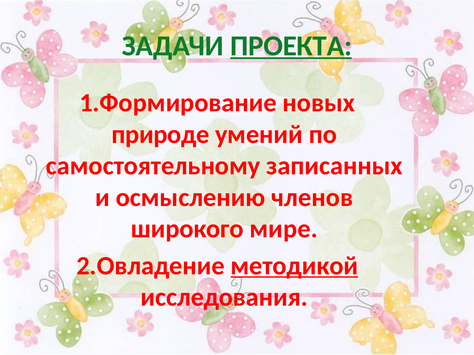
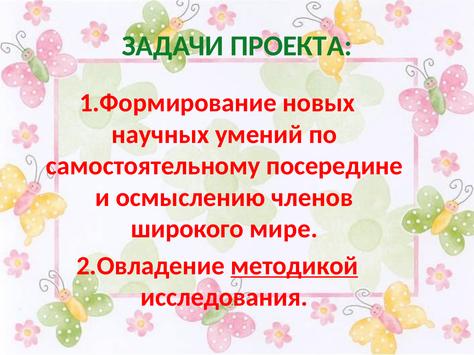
ПРОЕКТА underline: present -> none (291, 46)
природе: природе -> научных (160, 135)
записанных: записанных -> посередине (334, 166)
